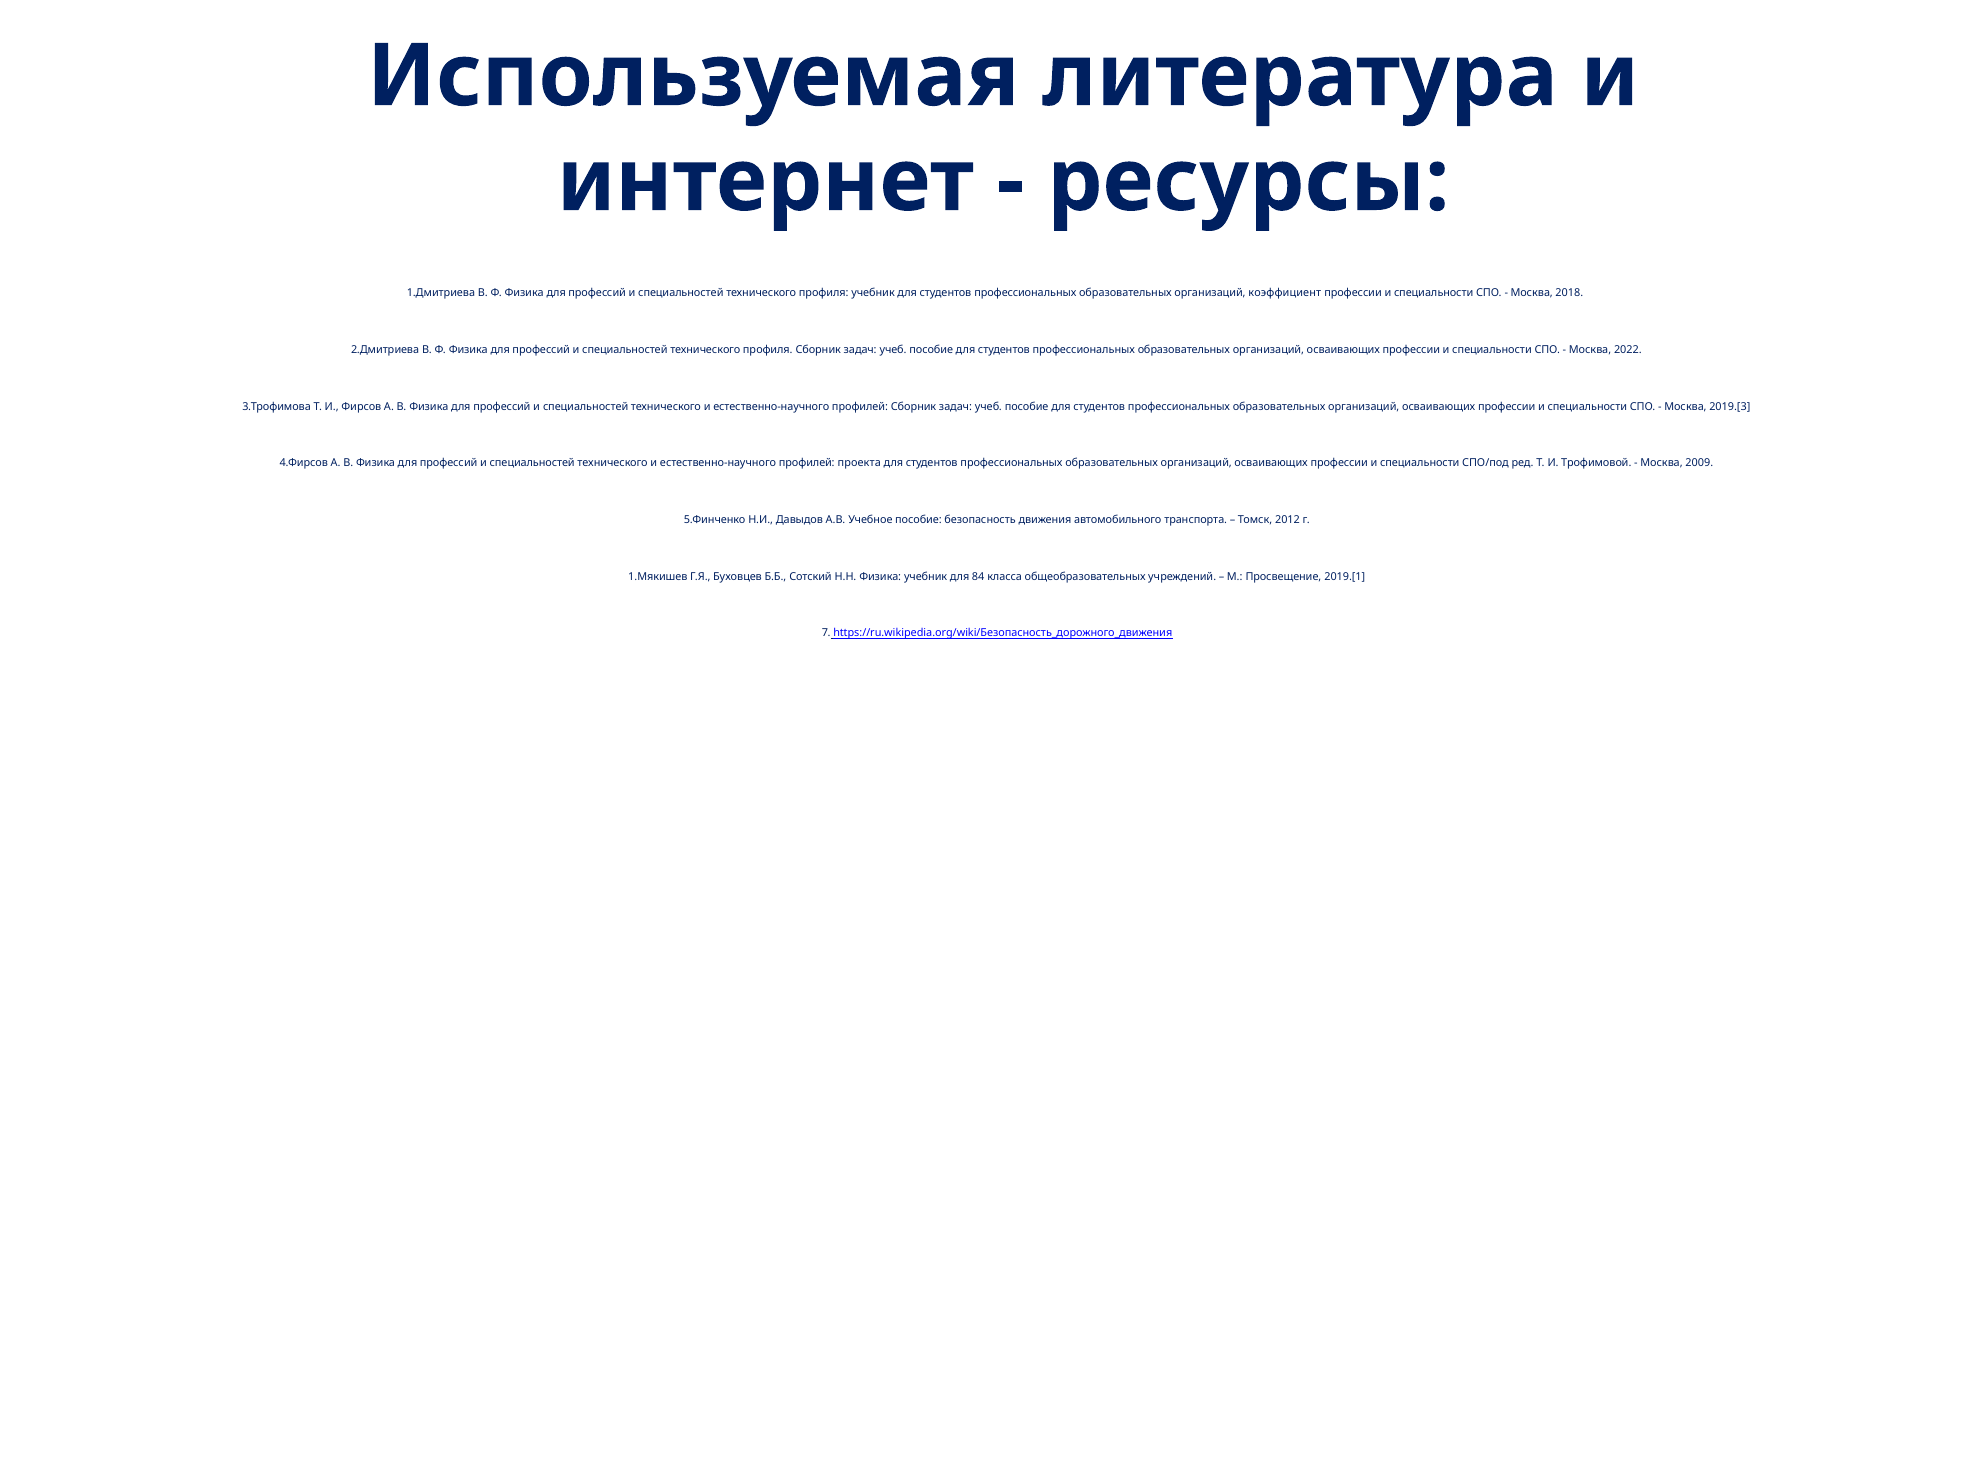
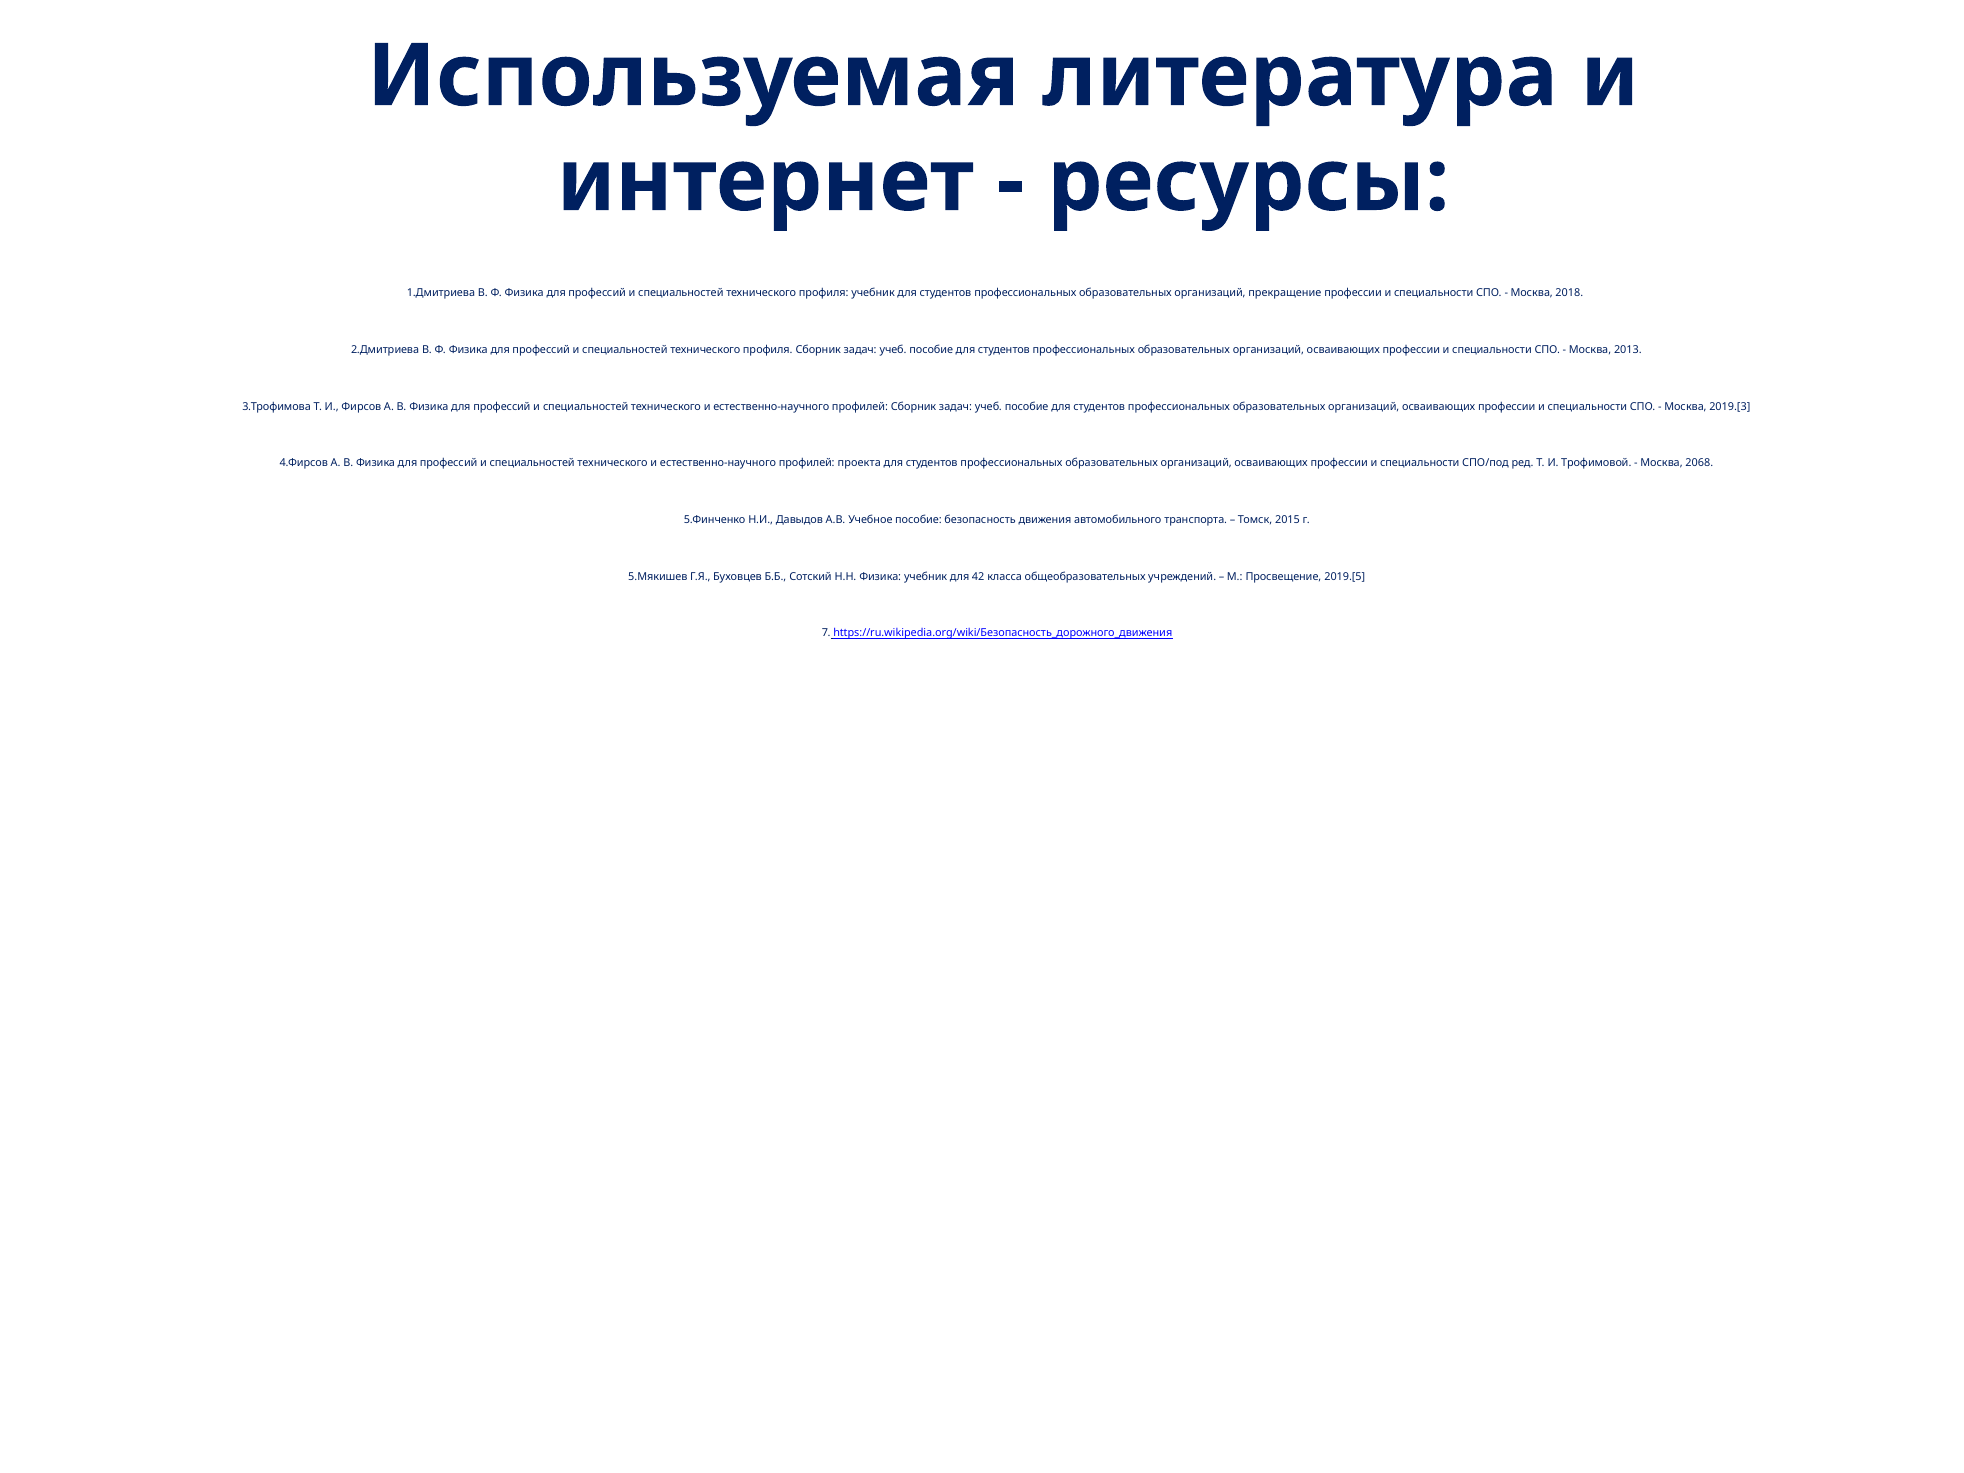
коэффициент: коэффициент -> прекращение (1285, 293)
2022: 2022 -> 2013 (1628, 350)
2009: 2009 -> 2068 (1699, 463)
2012: 2012 -> 2015 (1287, 520)
1.Мякишев: 1.Мякишев -> 5.Мякишев (658, 577)
84: 84 -> 42 (978, 577)
2019.[1: 2019.[1 -> 2019.[5 (1345, 577)
